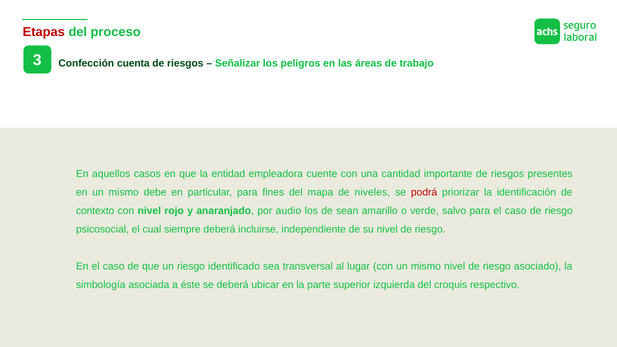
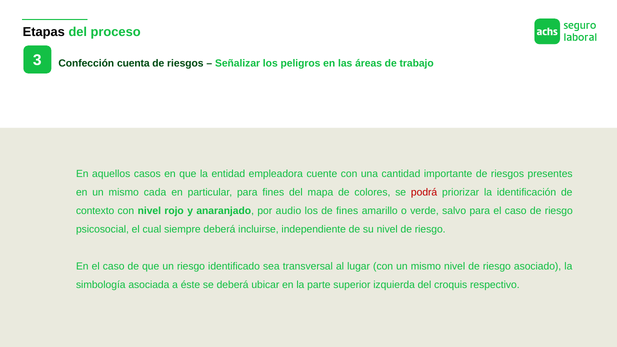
Etapas colour: red -> black (44, 32)
debe: debe -> cada (155, 193)
niveles: niveles -> colores (372, 193)
de sean: sean -> fines (347, 211)
